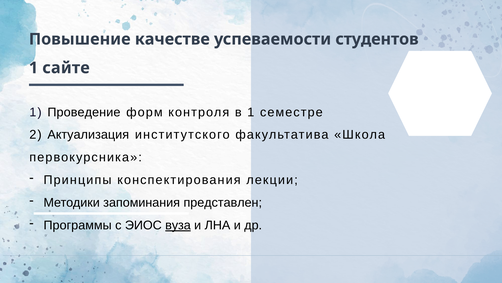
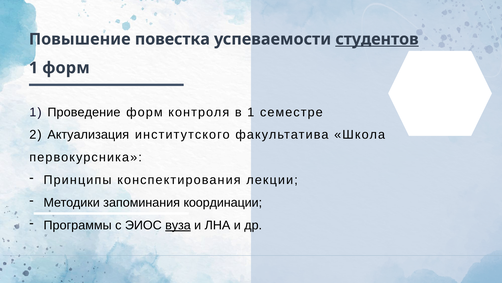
качестве: качестве -> повестка (172, 39)
студентов underline: none -> present (377, 39)
1 сайте: сайте -> форм (66, 68)
представлен: представлен -> координации (223, 202)
